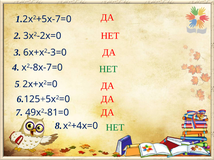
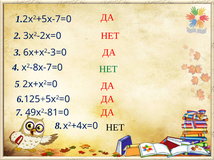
НЕТ colour: green -> black (115, 128)
